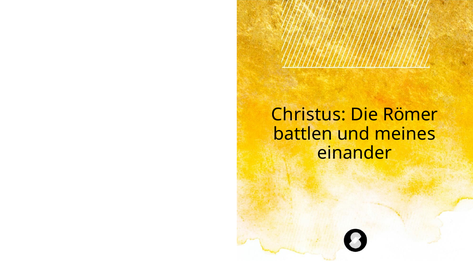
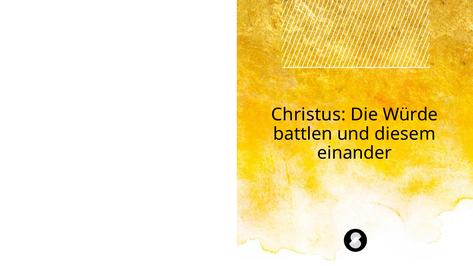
Römer: Römer -> Würde (410, 115)
meines: meines -> diesem (405, 134)
